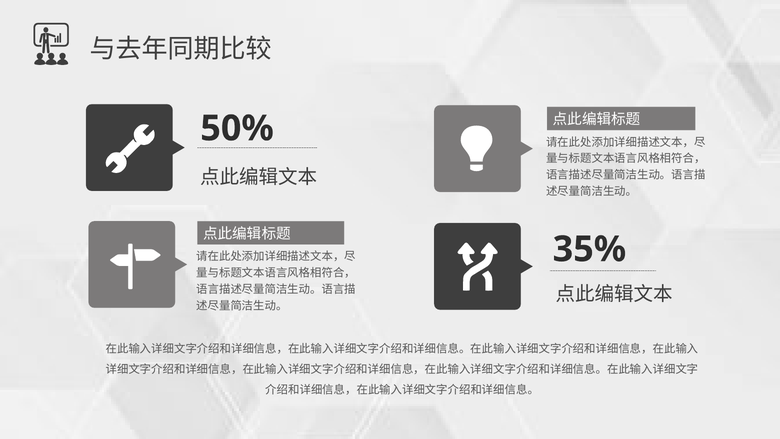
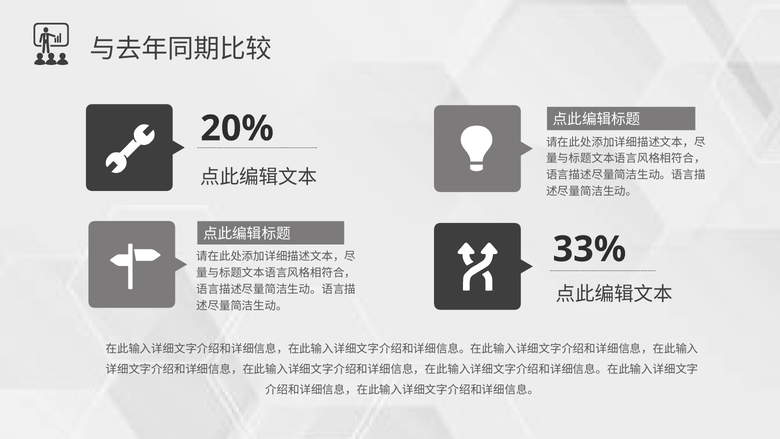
50%: 50% -> 20% (237, 128)
35%: 35% -> 33% (589, 249)
